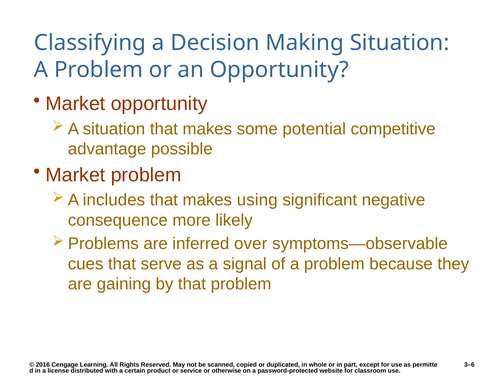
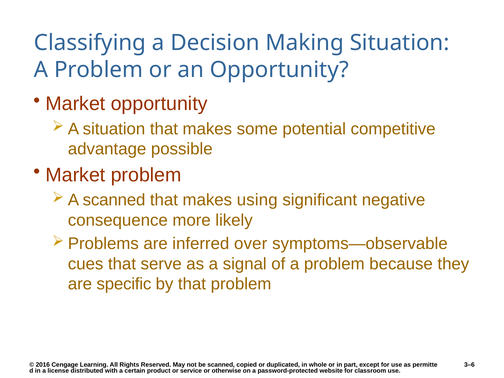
includes: includes -> scanned (114, 200)
gaining: gaining -> specific (124, 284)
